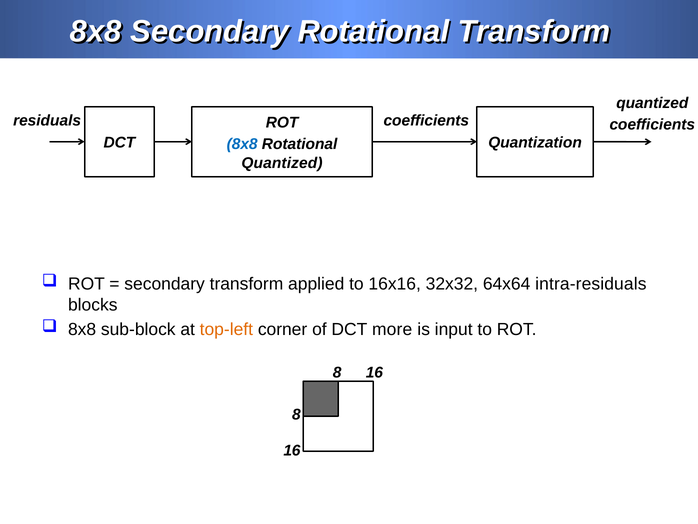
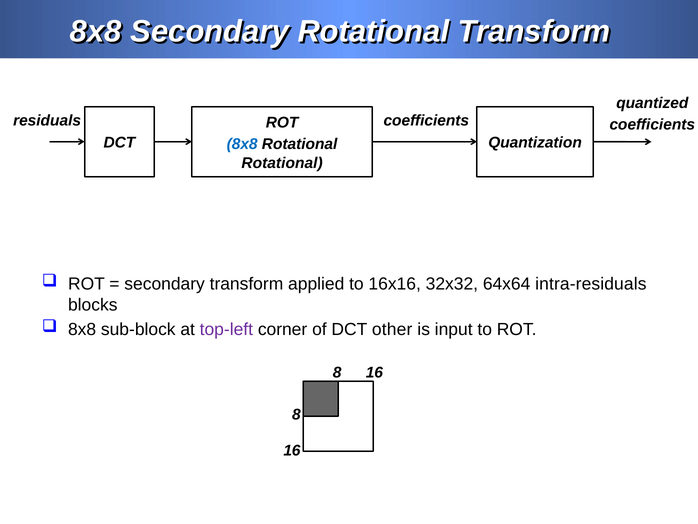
Quantized: Quantized -> Rotational (282, 163)
top-left colour: orange -> purple (226, 329)
more: more -> other (392, 329)
